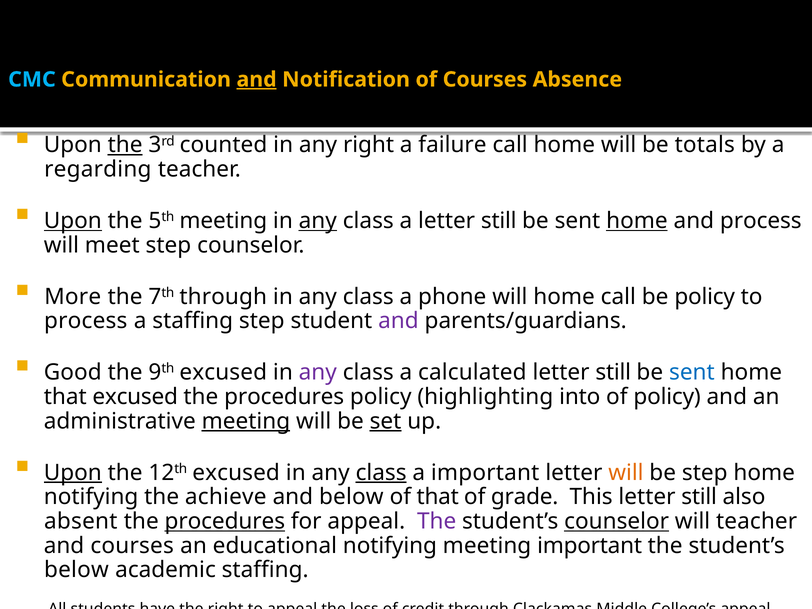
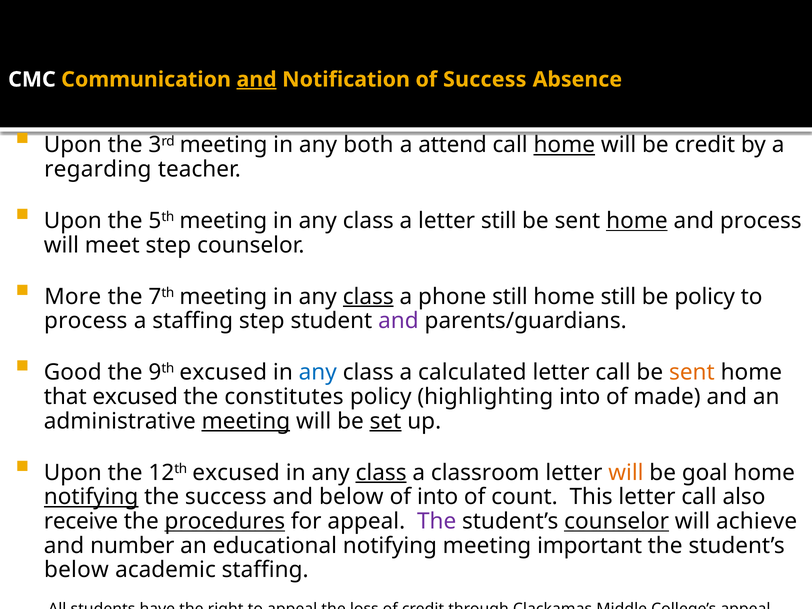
CMC colour: light blue -> white (32, 80)
of Courses: Courses -> Success (485, 80)
the underline: present -> none (125, 145)
3rd counted: counted -> meeting (224, 145)
any right: right -> both (368, 145)
failure: failure -> attend (453, 145)
home underline: none -> present (564, 145)
be totals: totals -> credit (705, 145)
Upon underline: present -> none (73, 221)
any underline: present -> none (318, 221)
7th through: through -> meeting (223, 297)
class underline: none -> present (368, 297)
phone will: will -> still (510, 297)
home call: call -> still (618, 297)
any colour: purple -> blue (318, 372)
still: still -> call (613, 372)
sent colour: blue -> orange (692, 372)
procedures: procedures -> constitutes (284, 397)
of policy: policy -> made (667, 397)
Upon underline: present -> none (73, 473)
a important: important -> classroom (485, 473)
be step: step -> goal (705, 473)
notifying underline: none -> present (91, 497)
the achieve: achieve -> success (226, 497)
of that: that -> into (438, 497)
grade: grade -> count (525, 497)
This letter still: still -> call (699, 497)
absent: absent -> receive (81, 521)
will teacher: teacher -> achieve (757, 521)
and courses: courses -> number (132, 546)
